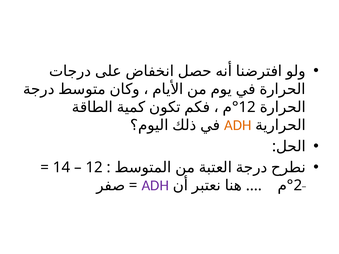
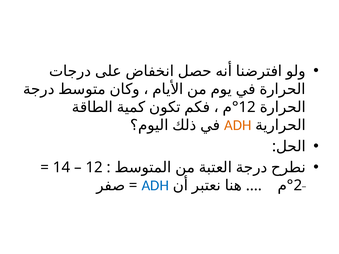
ADH colour: purple -> blue (155, 186)
